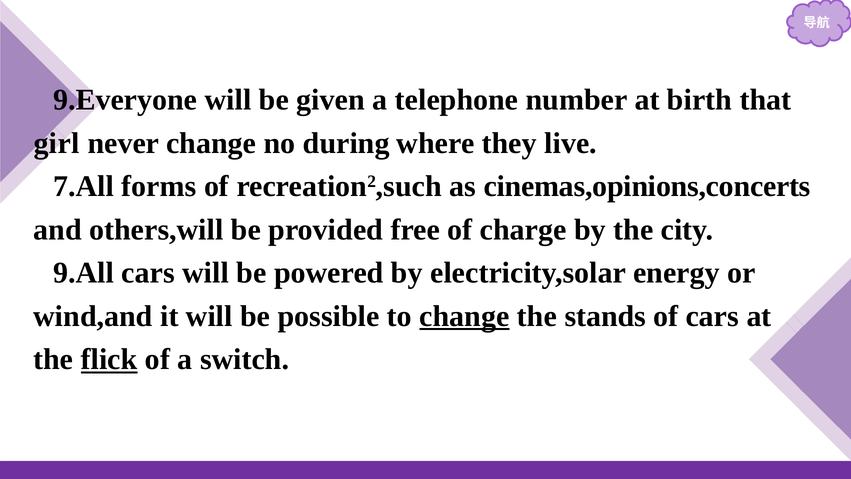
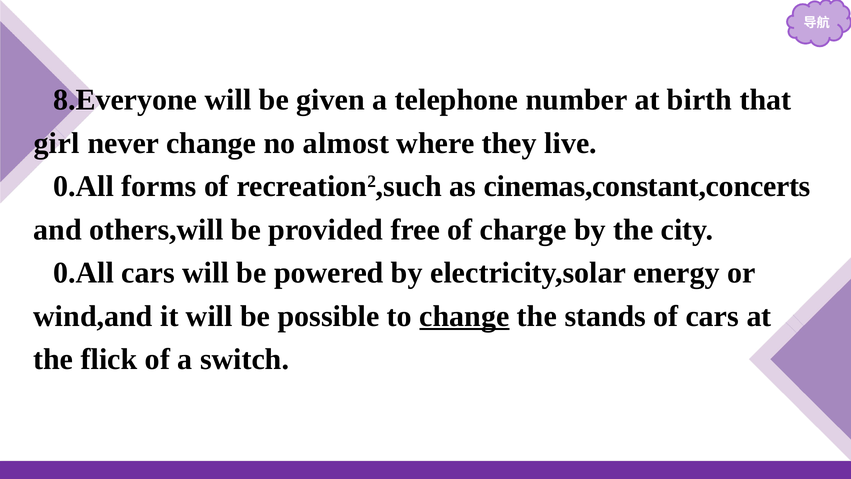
9.Everyone: 9.Everyone -> 8.Everyone (125, 100)
during: during -> almost (346, 143)
7.All: 7.All -> 0.All (83, 186)
cinemas,opinions,concerts: cinemas,opinions,concerts -> cinemas,constant,concerts (647, 186)
9.All: 9.All -> 0.All (83, 273)
flick underline: present -> none (109, 359)
